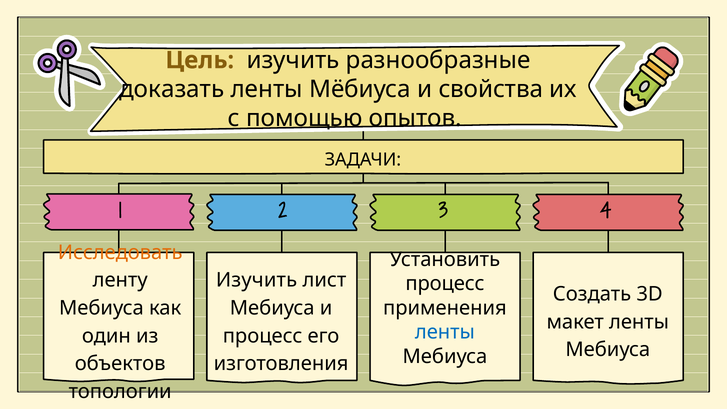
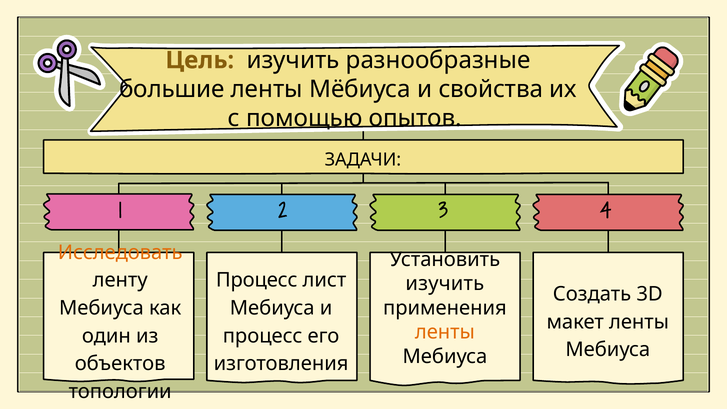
доказать: доказать -> большие (172, 89)
Изучить: Изучить -> Процесс (257, 280)
процесс: процесс -> изучить (445, 284)
ленты colour: blue -> orange (445, 332)
